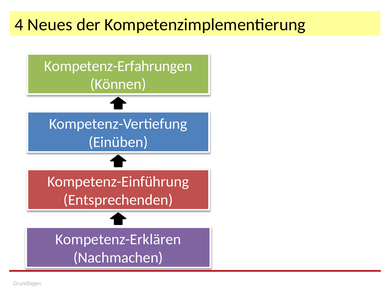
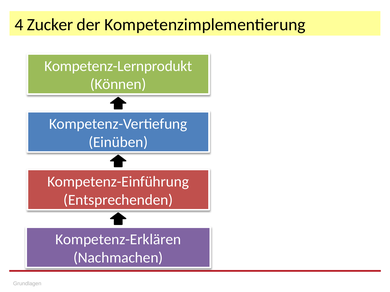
Neues: Neues -> Zucker (50, 25)
Kompetenz-Erfahrungen: Kompetenz-Erfahrungen -> Kompetenz-Lernprodukt (118, 66)
